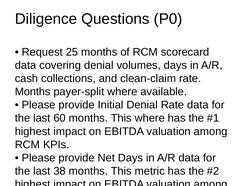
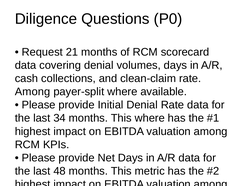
25: 25 -> 21 (72, 52)
Months: Months -> Among (33, 92)
60: 60 -> 34 (60, 118)
38: 38 -> 48 (60, 171)
